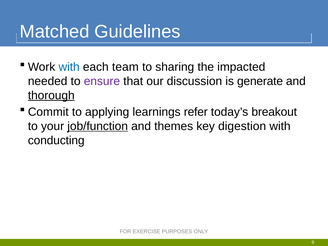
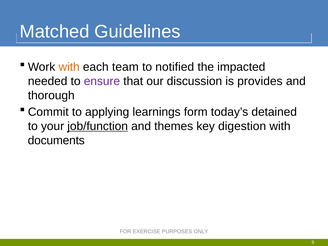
with colour: blue -> orange (69, 67)
sharing: sharing -> notified (175, 67)
generate: generate -> provides (260, 81)
thorough underline: present -> none (51, 95)
refer: refer -> form (196, 112)
breakout: breakout -> detained (274, 112)
conducting: conducting -> documents (56, 140)
